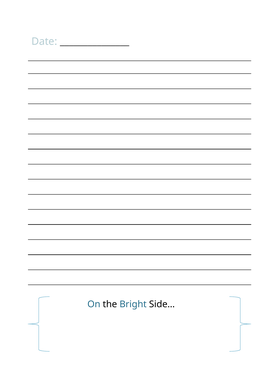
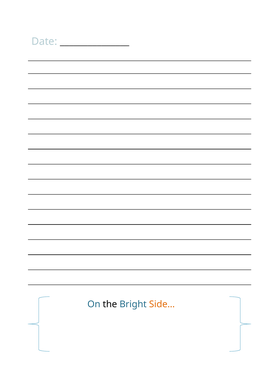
Side… colour: black -> orange (162, 304)
